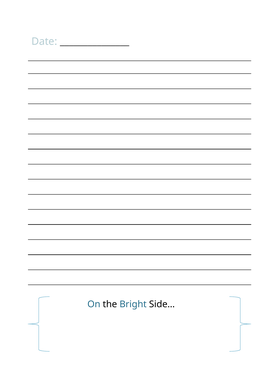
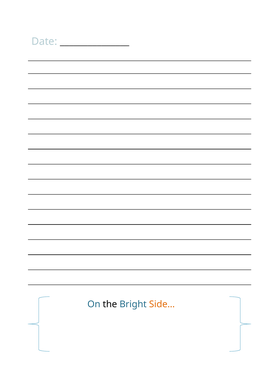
Side… colour: black -> orange (162, 304)
